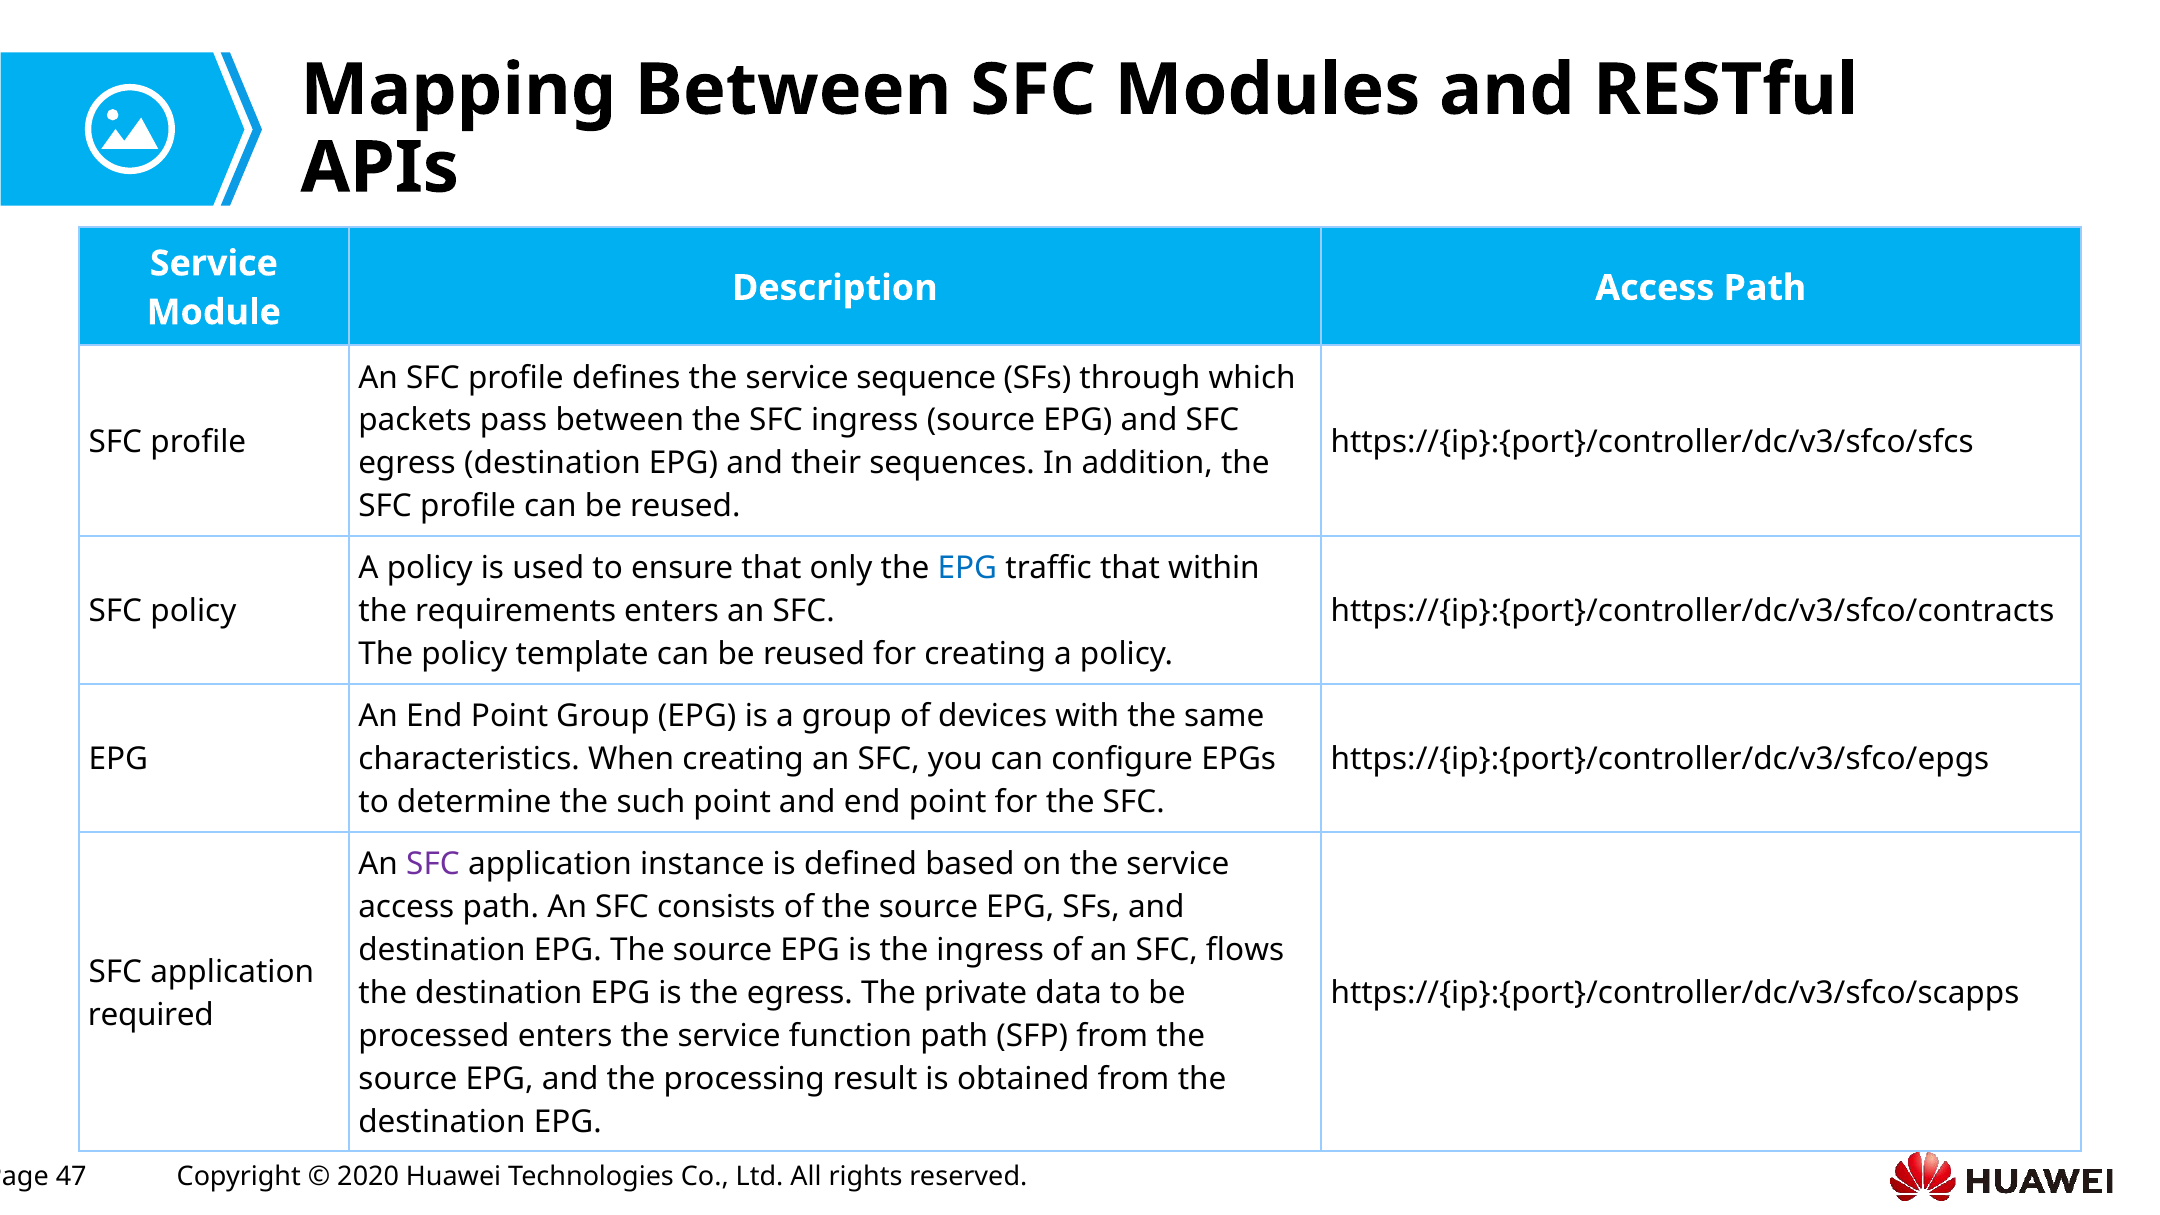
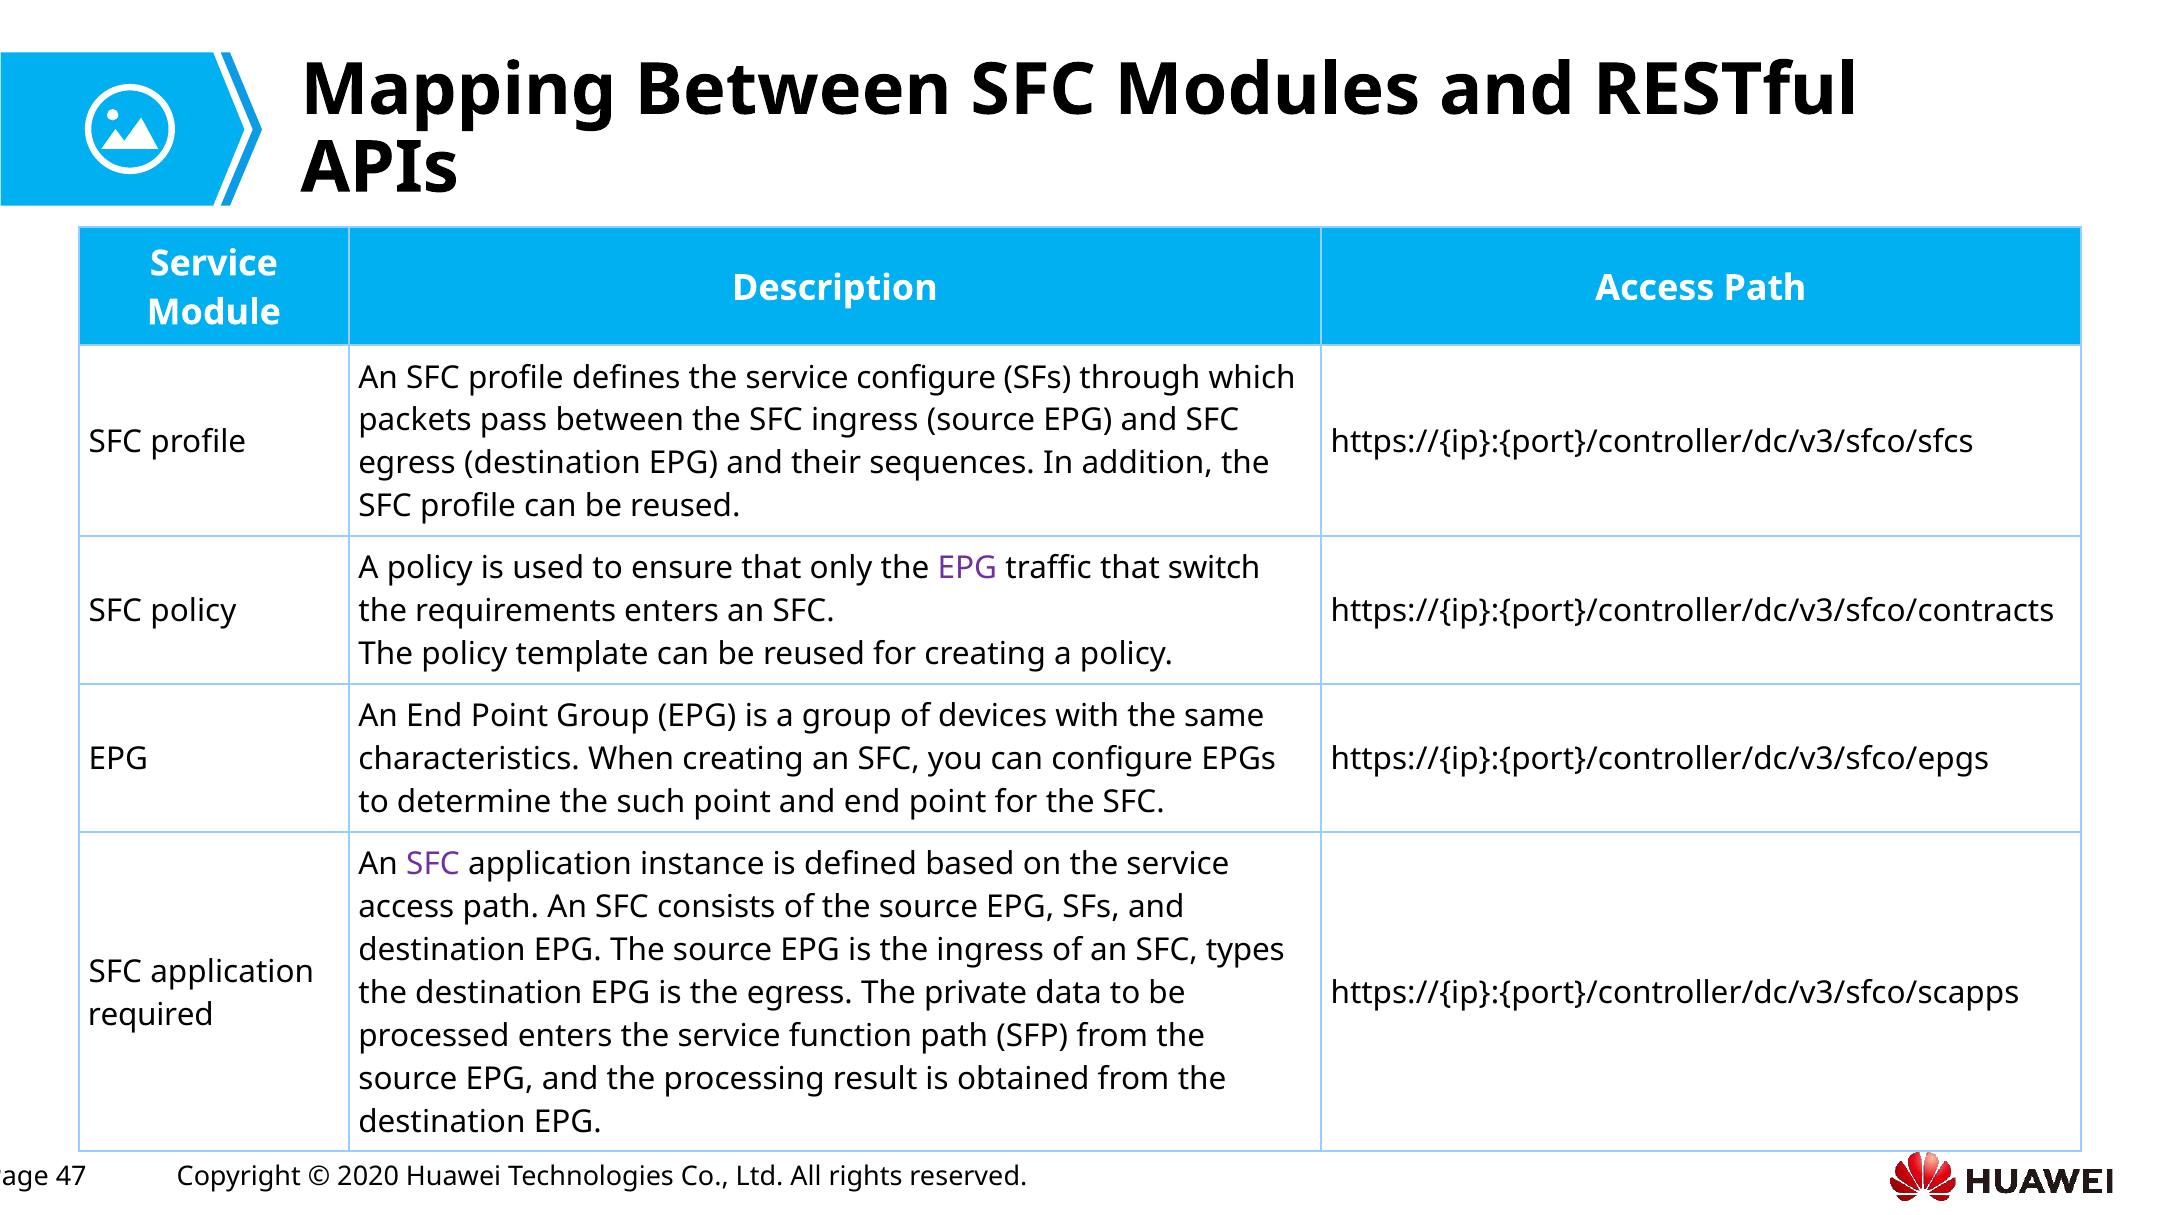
service sequence: sequence -> configure (926, 378)
EPG colour: blue -> purple (967, 569)
within: within -> switch (1214, 569)
flows: flows -> types (1245, 950)
